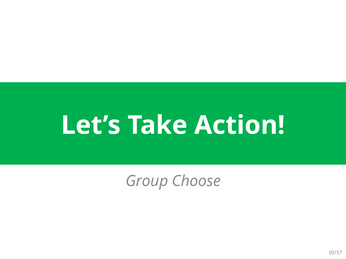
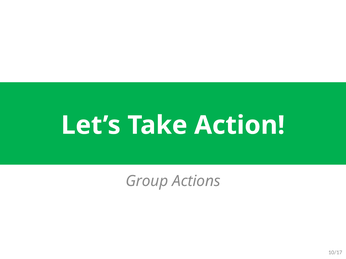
Choose: Choose -> Actions (196, 181)
